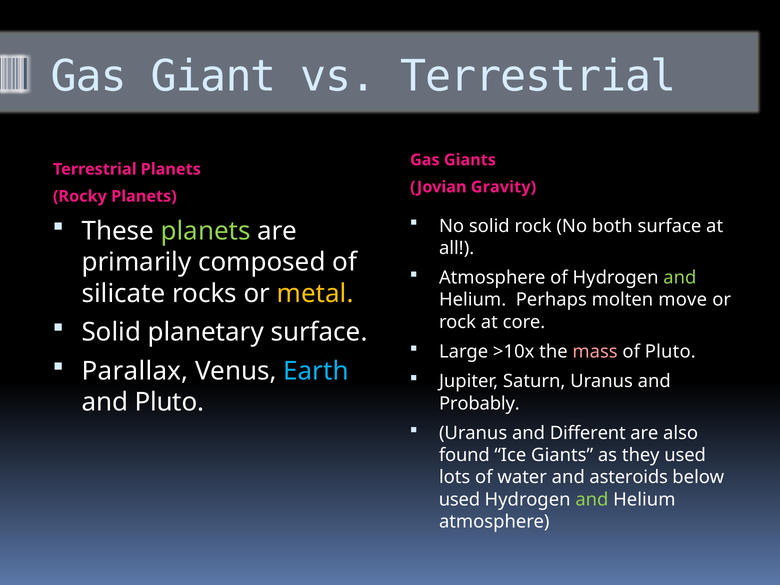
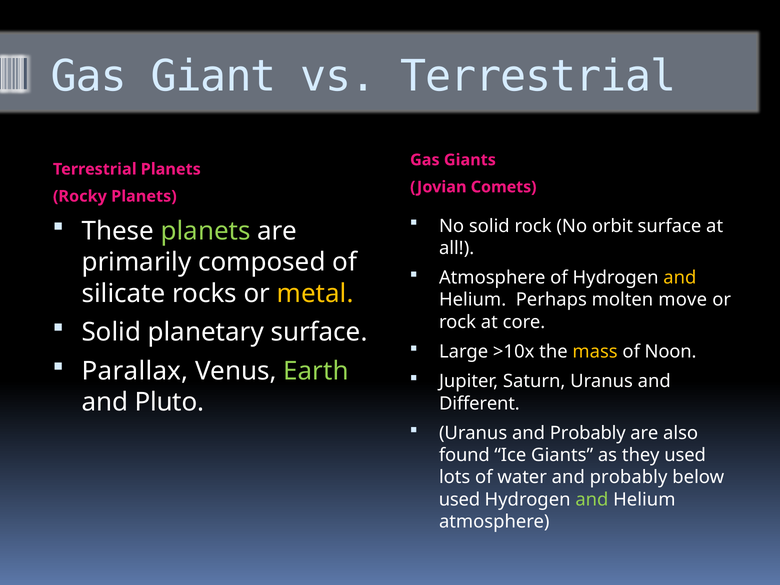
Gravity: Gravity -> Comets (504, 187)
both: both -> orbit (612, 226)
and colour: light green -> yellow (680, 278)
mass colour: pink -> yellow (595, 352)
of Pluto: Pluto -> Noon (671, 352)
Earth colour: light blue -> light green (316, 371)
Probably: Probably -> Different (479, 403)
Uranus and Different: Different -> Probably (588, 433)
water and asteroids: asteroids -> probably (629, 477)
